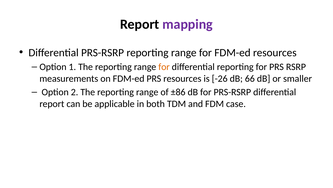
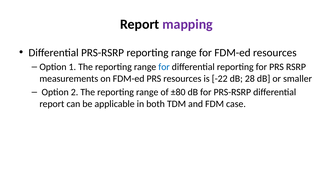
for colour: orange -> blue (164, 67)
-26: -26 -> -22 (220, 78)
66: 66 -> 28 (250, 78)
±86: ±86 -> ±80 (178, 92)
